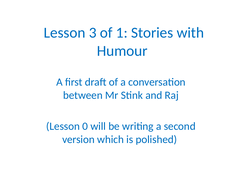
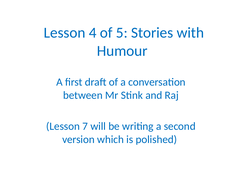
3: 3 -> 4 (93, 33)
1: 1 -> 5 (122, 33)
0: 0 -> 7 (85, 126)
